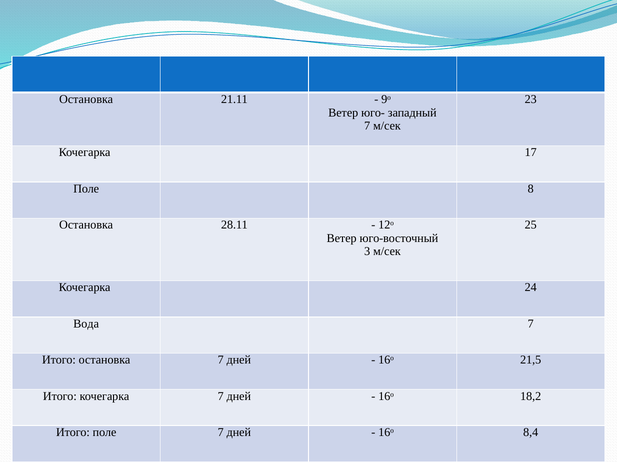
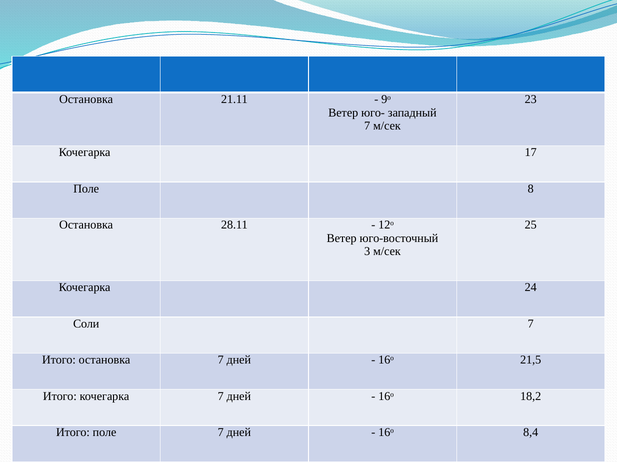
Вода: Вода -> Соли (86, 324)
